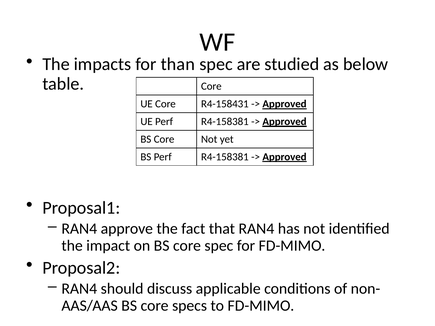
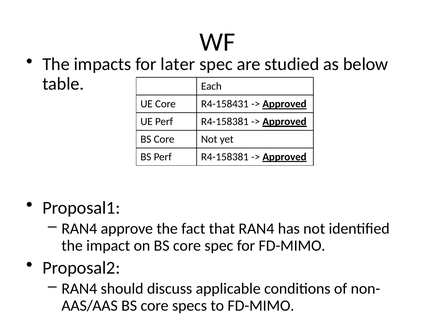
than: than -> later (178, 64)
Core: Core -> Each (211, 86)
